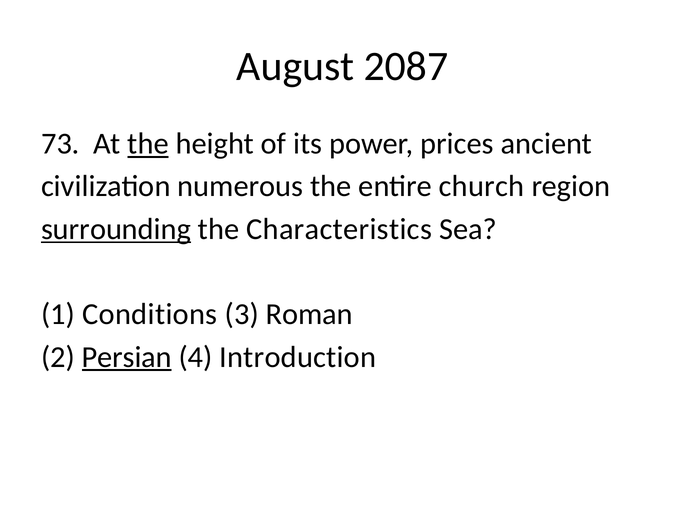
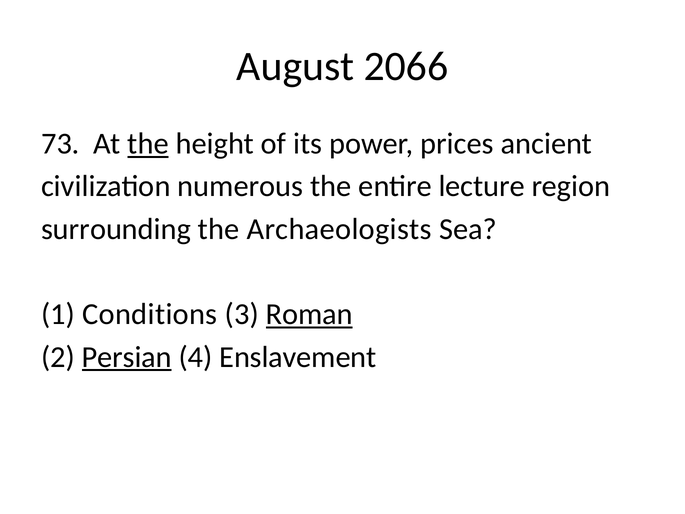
2087: 2087 -> 2066 (406, 66)
church: church -> lecture (482, 186)
surrounding underline: present -> none (116, 229)
Characteristics: Characteristics -> Archaeologists (339, 229)
Roman underline: none -> present (309, 314)
Introduction: Introduction -> Enslavement (298, 357)
